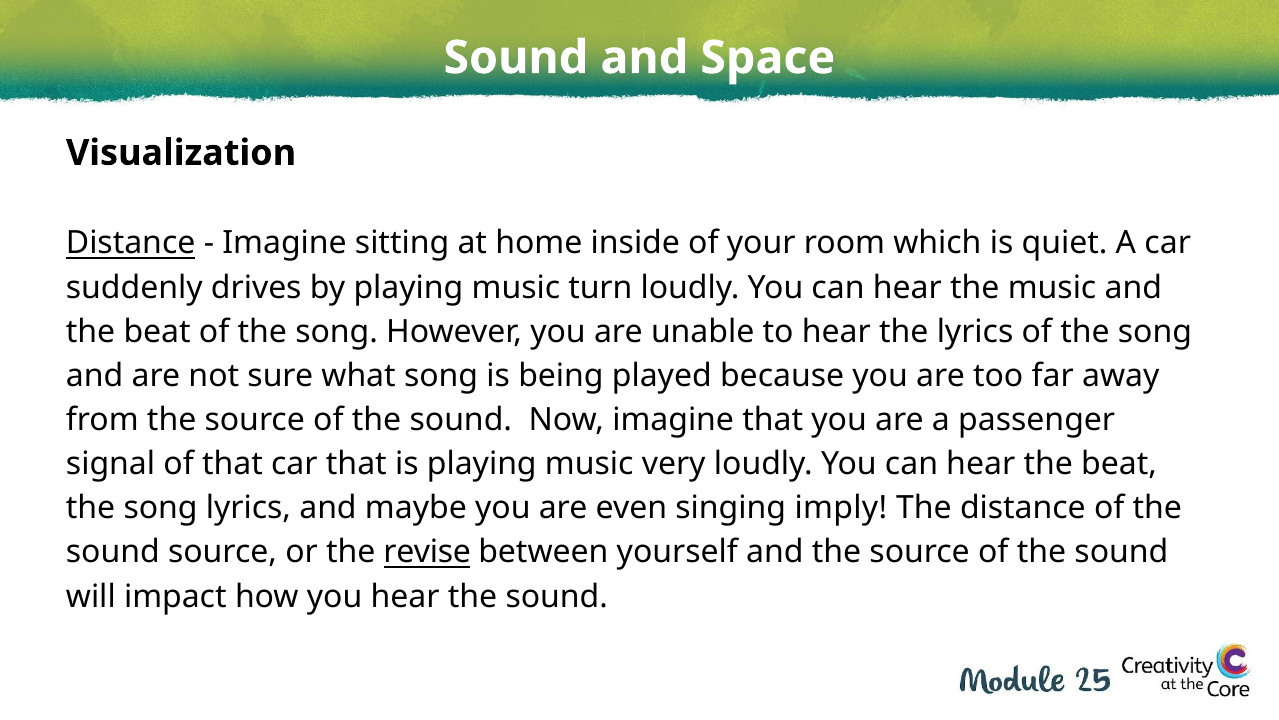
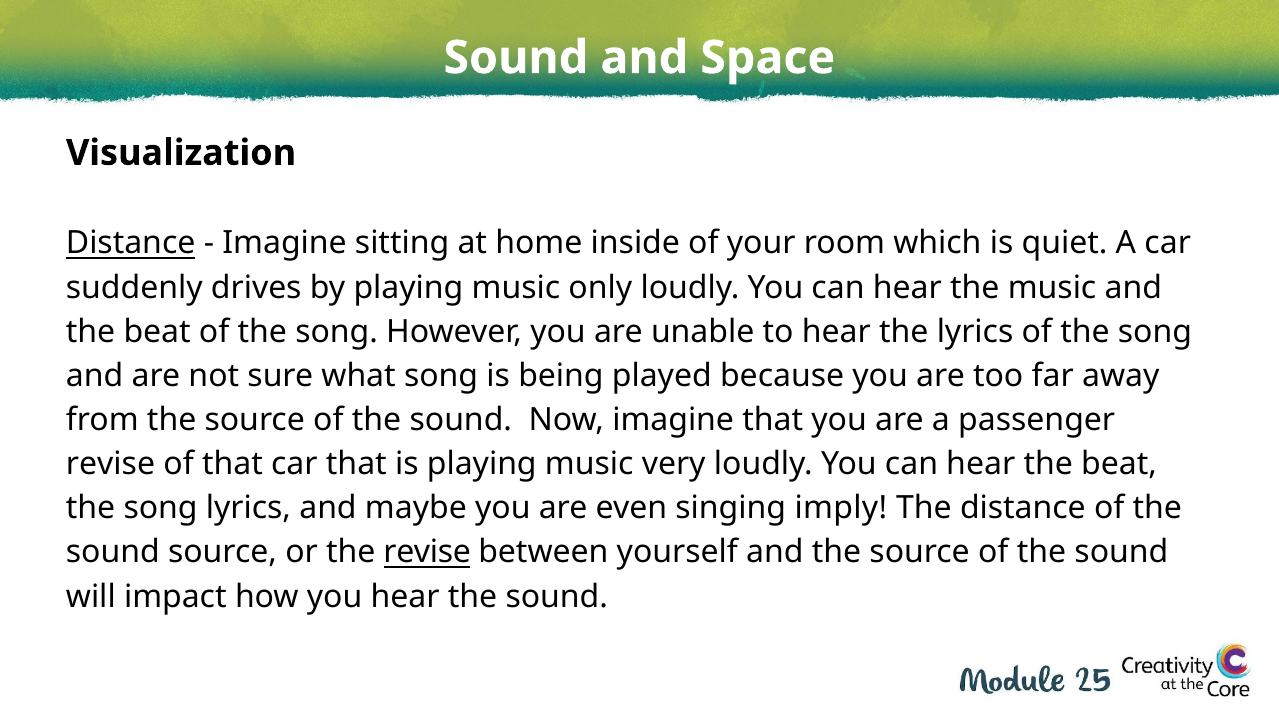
turn: turn -> only (600, 287)
signal: signal -> revise (111, 464)
